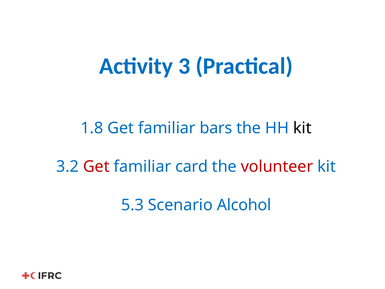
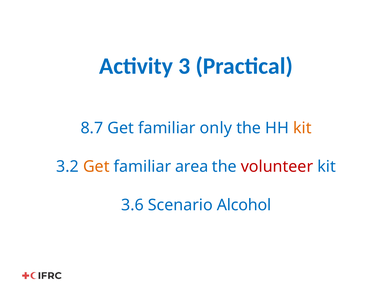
1.8: 1.8 -> 8.7 (92, 128)
bars: bars -> only (216, 128)
kit colour: black -> orange (302, 128)
Get colour: red -> orange (96, 166)
card: card -> area (192, 166)
5.3: 5.3 -> 3.6 (132, 205)
